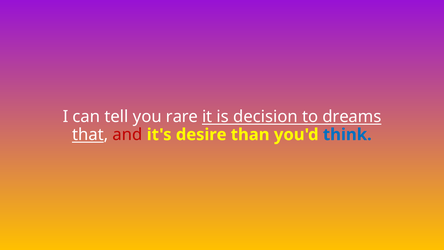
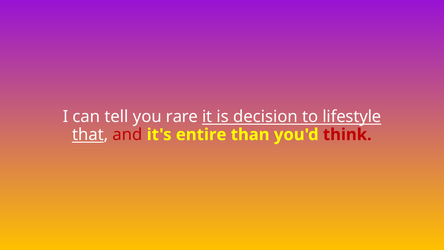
dreams: dreams -> lifestyle (352, 117)
desire: desire -> entire (201, 135)
think colour: blue -> red (347, 135)
